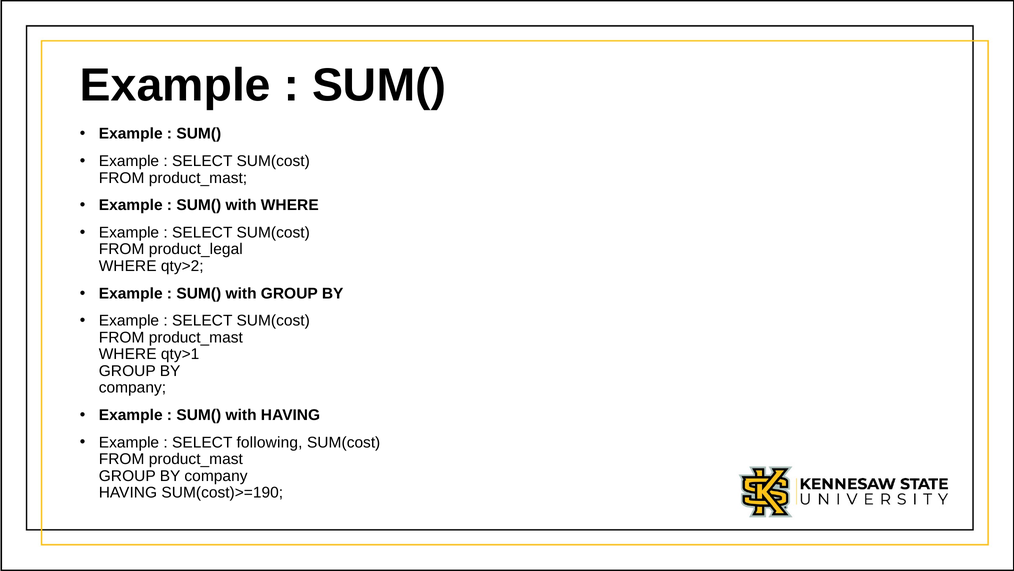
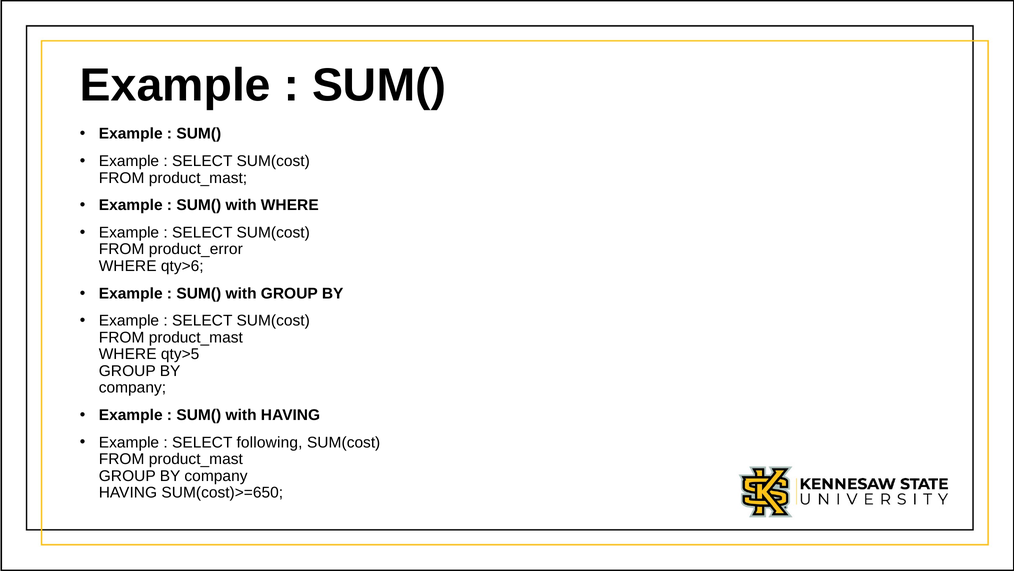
product_legal: product_legal -> product_error (196, 249)
qty>2: qty>2 -> qty>6 (182, 266)
qty>1: qty>1 -> qty>5 (180, 354)
SUM(cost)>=190: SUM(cost)>=190 -> SUM(cost)>=650 (222, 492)
